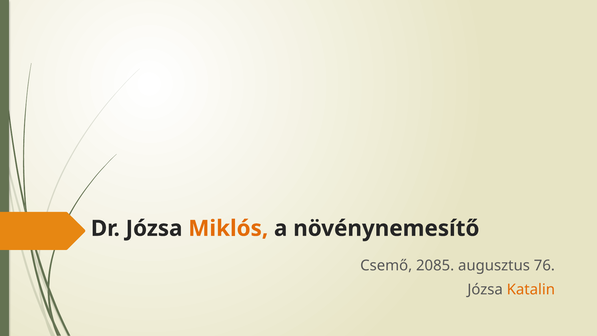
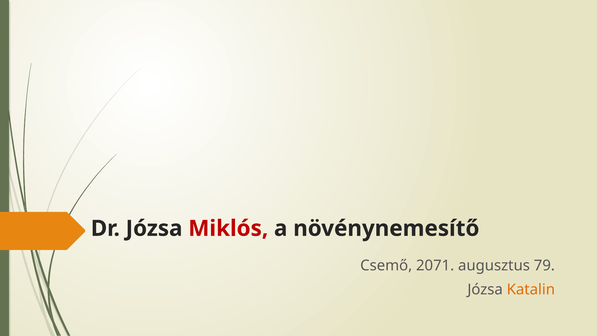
Miklós colour: orange -> red (228, 228)
2085: 2085 -> 2071 (435, 265)
76: 76 -> 79 (544, 265)
